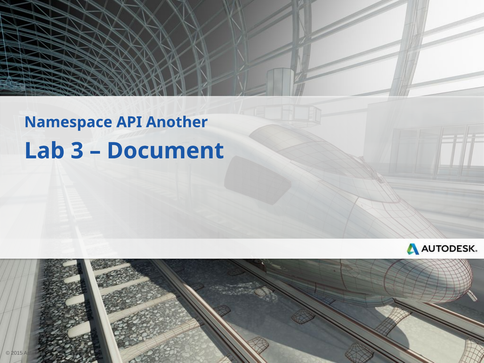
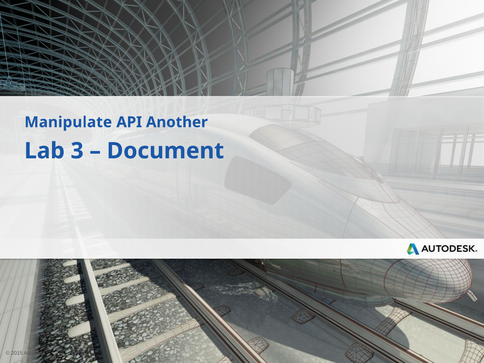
Namespace: Namespace -> Manipulate (68, 122)
